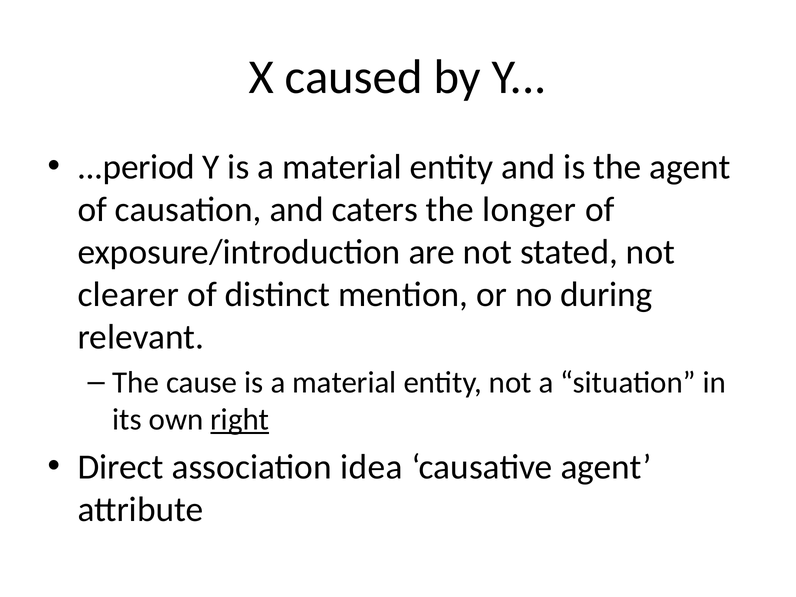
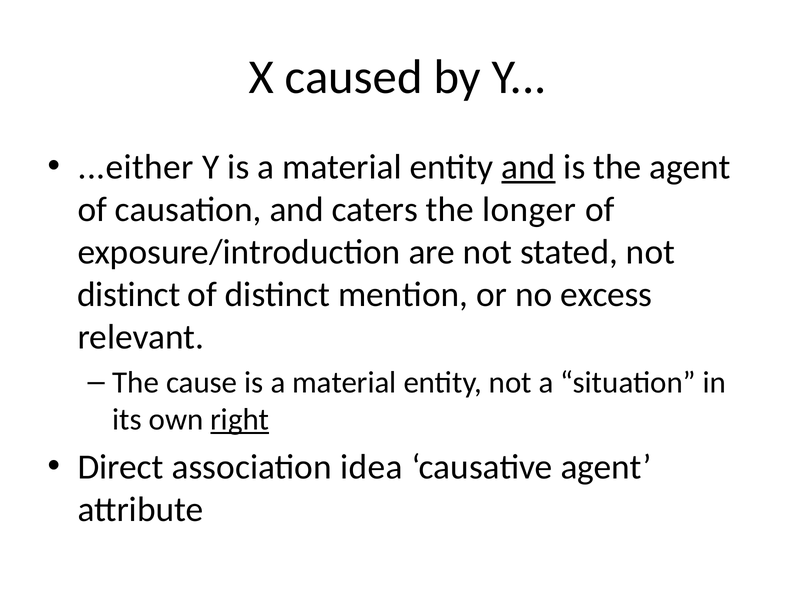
...period: ...period -> ...either (136, 167)
and underline: none -> present (528, 167)
clearer: clearer -> distinct (129, 295)
during: during -> excess (606, 295)
